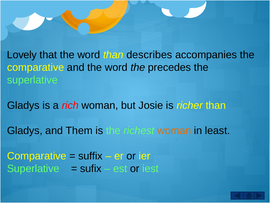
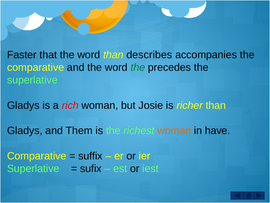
Lovely: Lovely -> Faster (22, 55)
the colour: black -> green (138, 67)
least: least -> have (218, 130)
